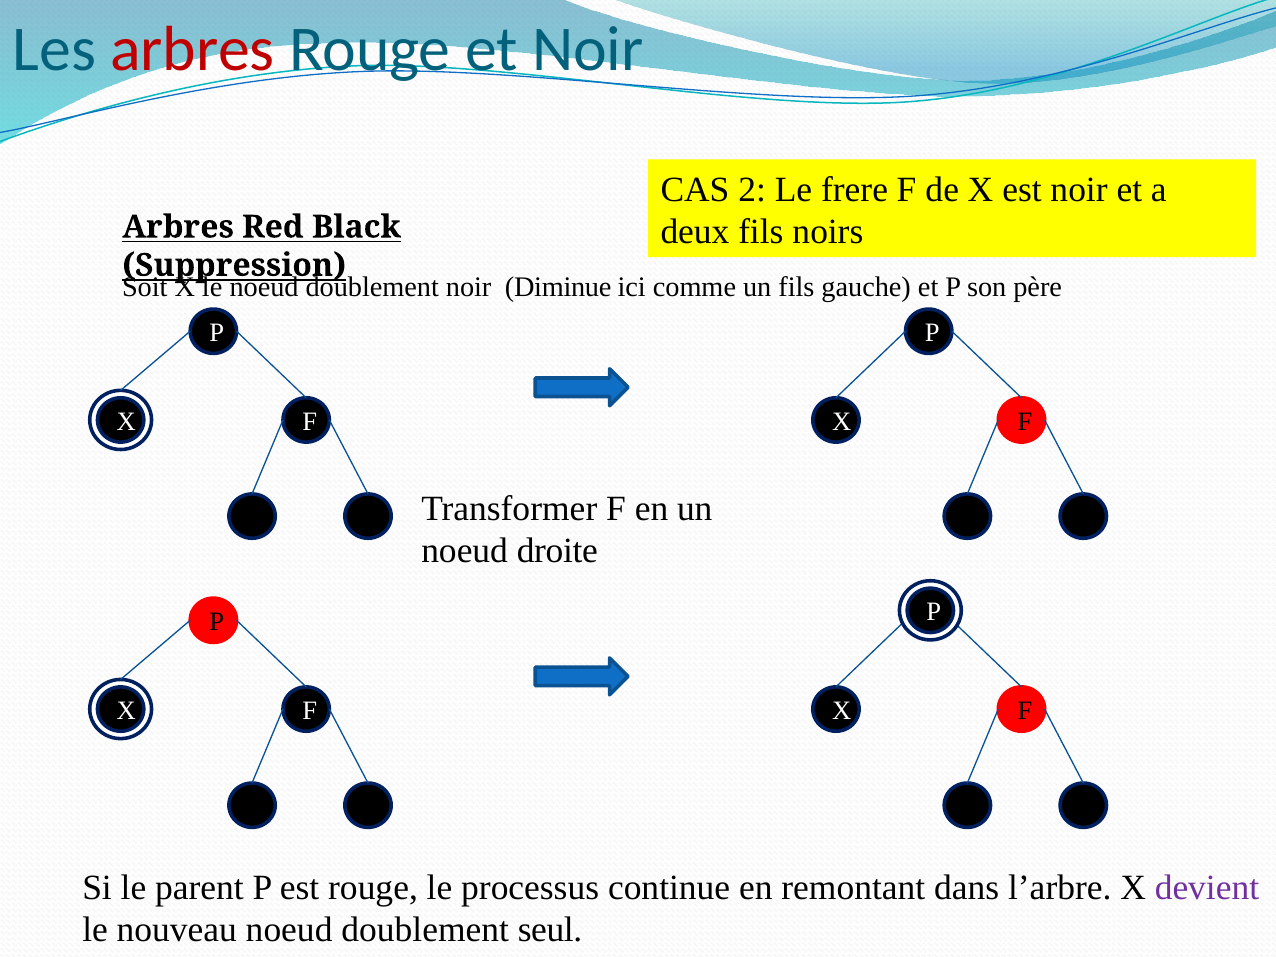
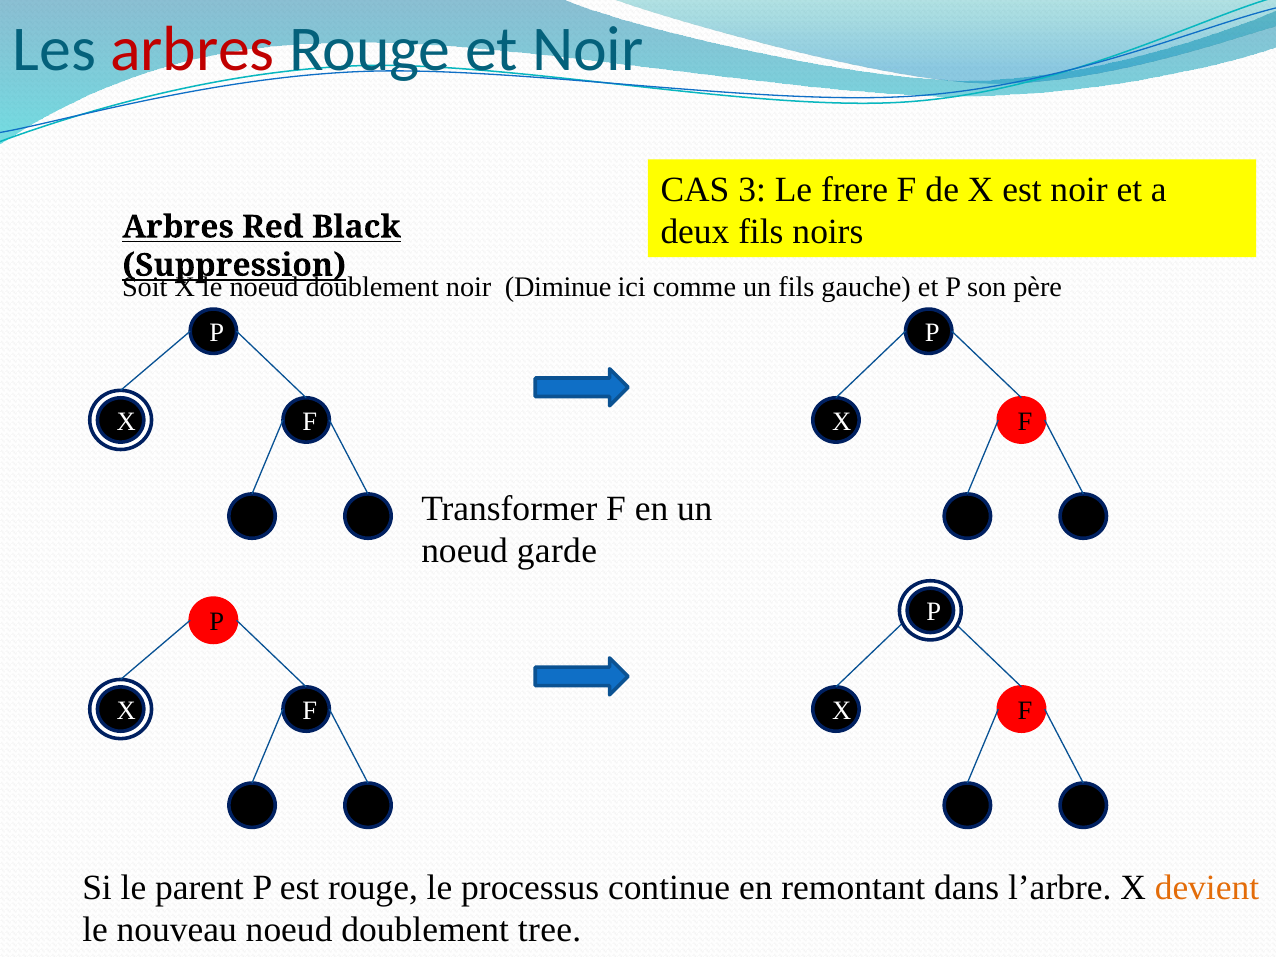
2: 2 -> 3 (752, 189)
droite: droite -> garde (557, 551)
devient colour: purple -> orange (1207, 887)
seul: seul -> tree (550, 930)
